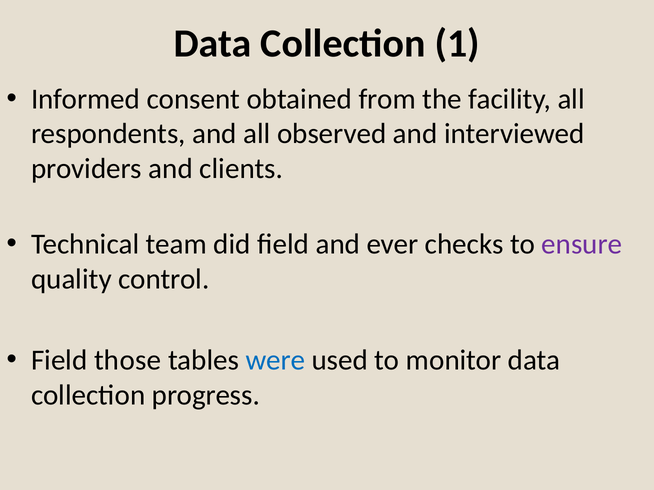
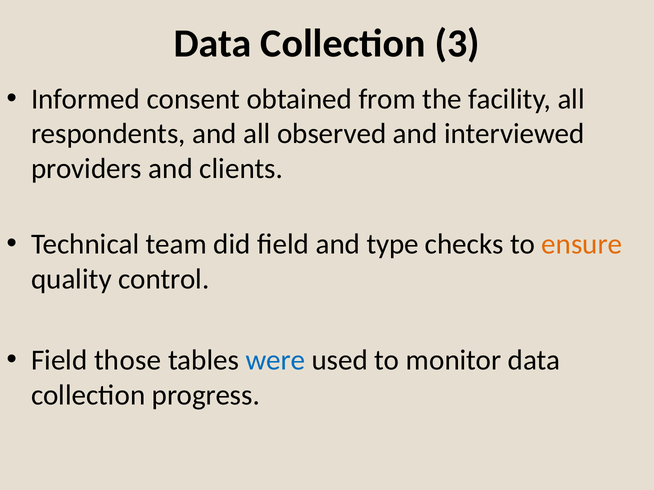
1: 1 -> 3 (457, 44)
ever: ever -> type (393, 244)
ensure colour: purple -> orange (582, 244)
